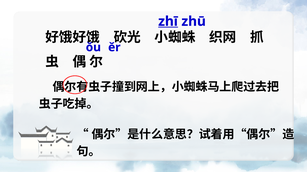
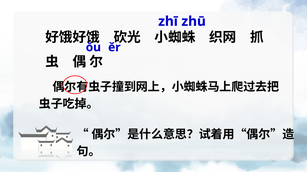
zhī underline: present -> none (168, 21)
